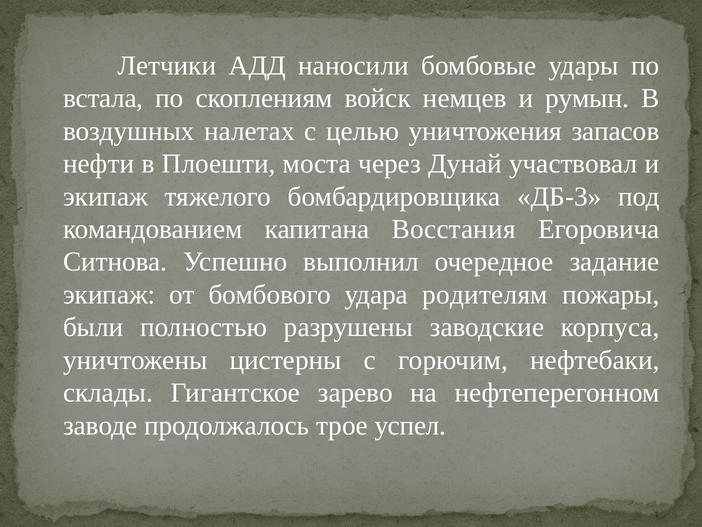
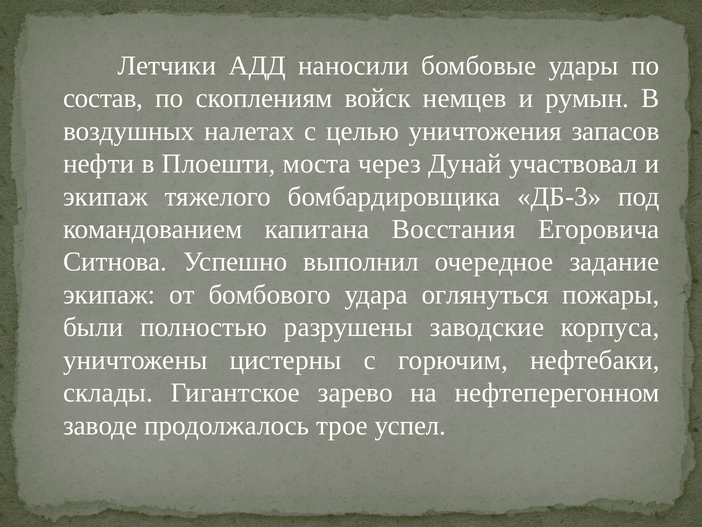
встала: встала -> состав (103, 98)
родителям: родителям -> оглянуться (485, 294)
